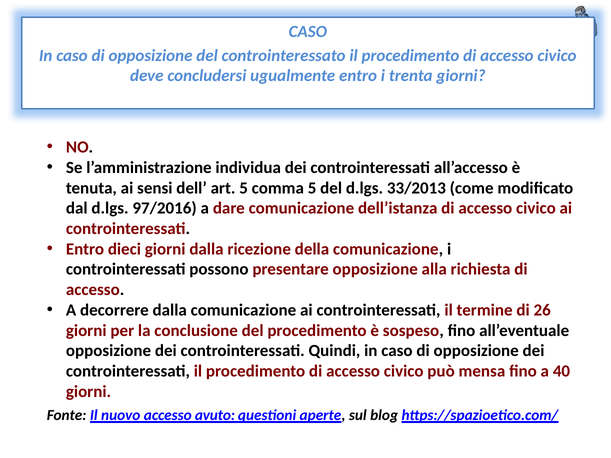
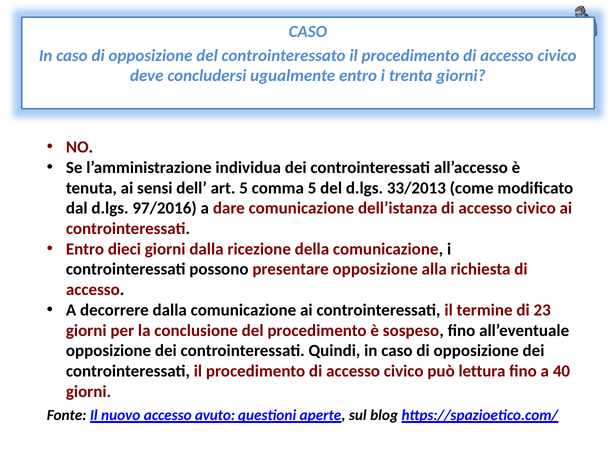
26: 26 -> 23 (542, 310)
mensa: mensa -> lettura (482, 371)
